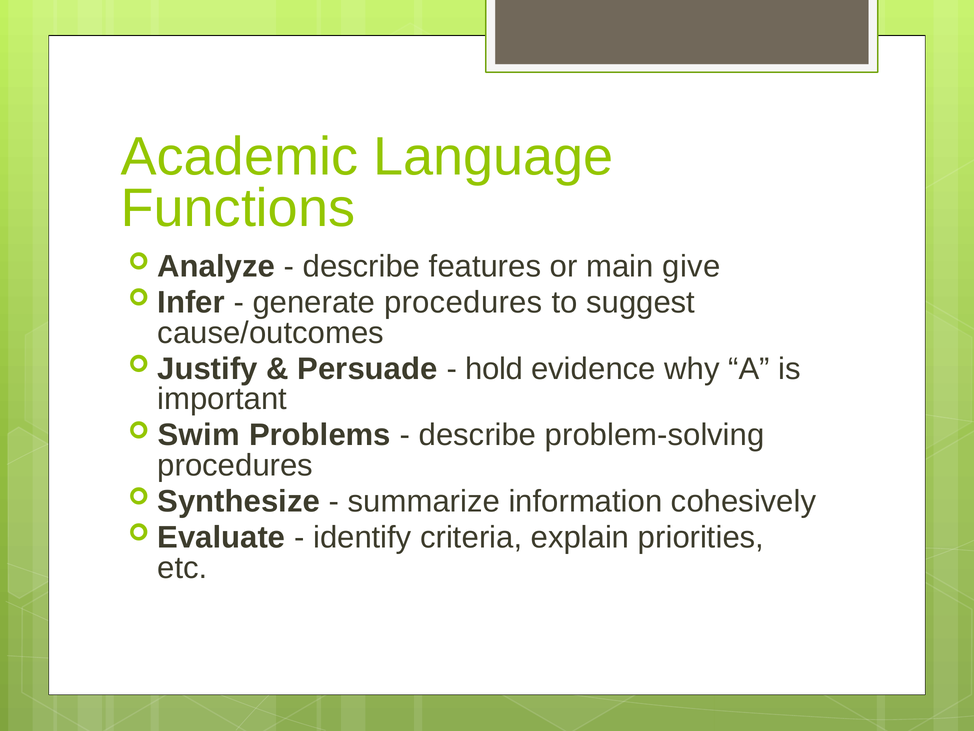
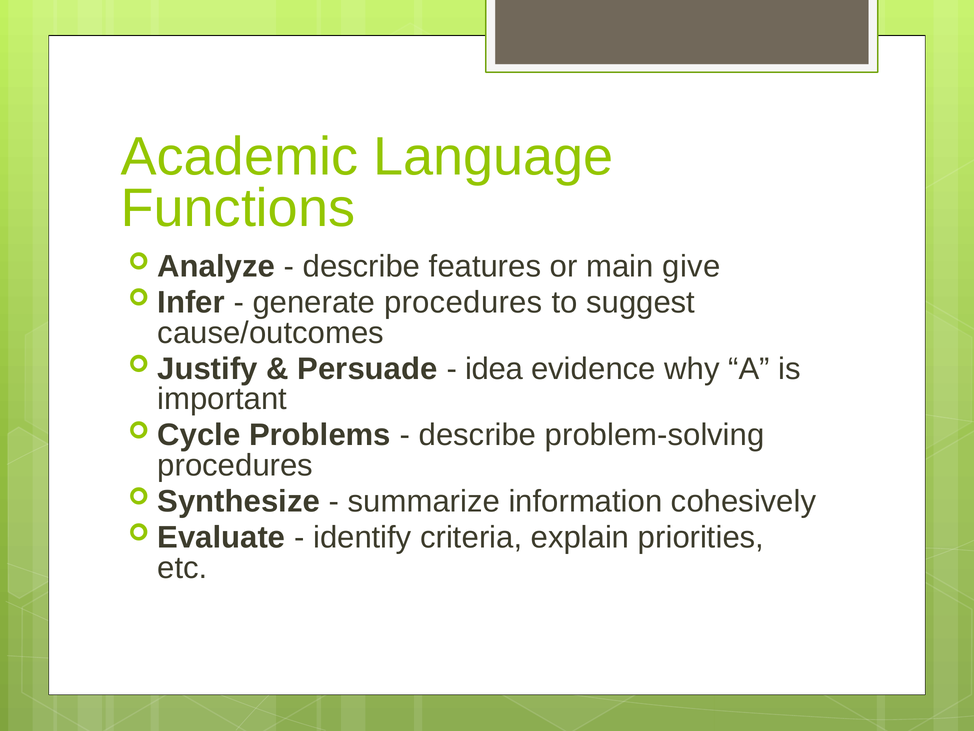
hold: hold -> idea (494, 369)
Swim: Swim -> Cycle (199, 435)
